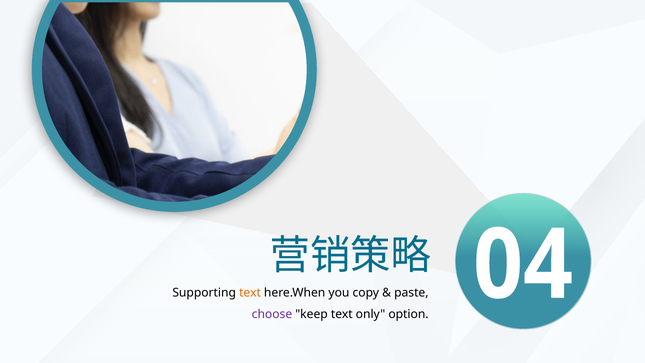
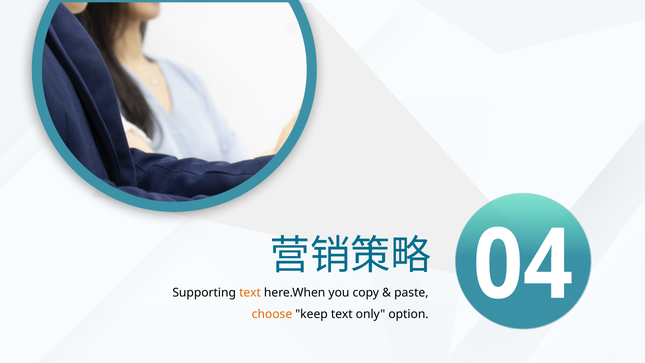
choose colour: purple -> orange (272, 314)
